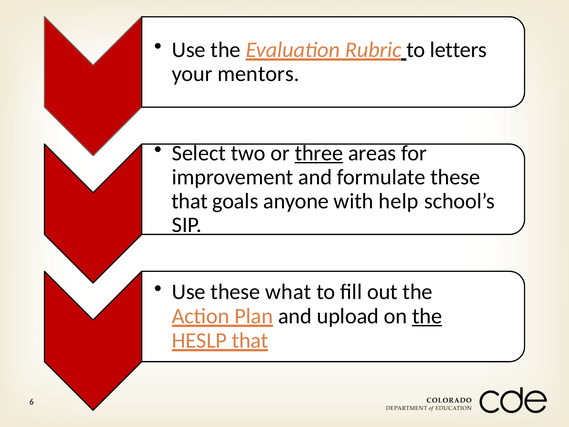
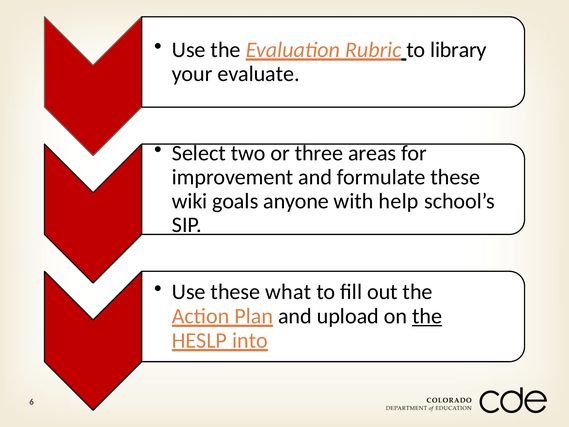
letters: letters -> library (458, 50)
mentors: mentors -> evaluate (259, 74)
three underline: present -> none (319, 153)
that: that -> wiki (190, 201)
HESLP that: that -> into (250, 340)
